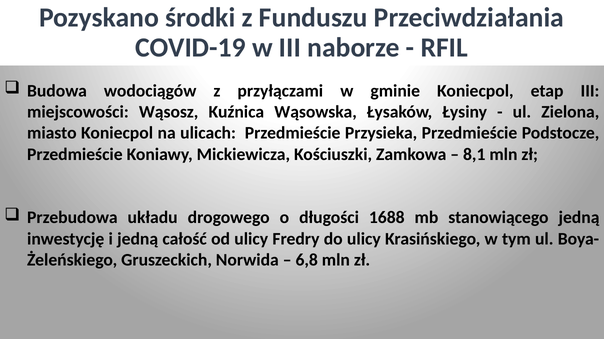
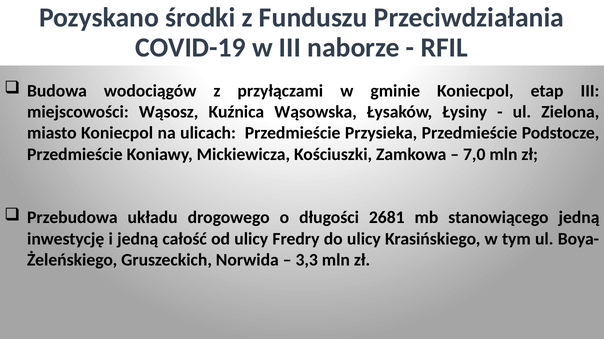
8,1: 8,1 -> 7,0 (474, 155)
1688: 1688 -> 2681 (387, 218)
6,8: 6,8 -> 3,3 (307, 260)
